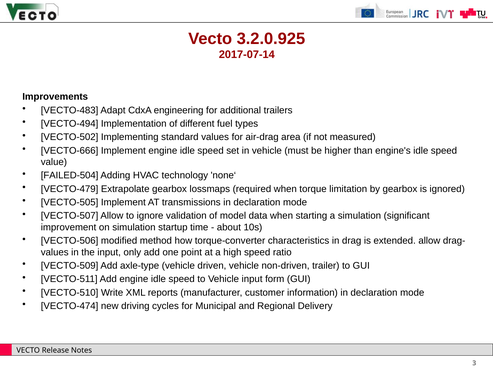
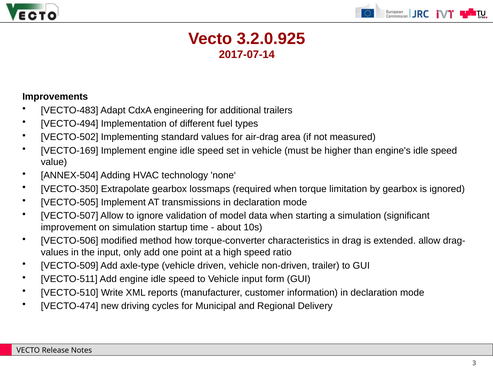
VECTO-666: VECTO-666 -> VECTO-169 (70, 150)
FAILED-504: FAILED-504 -> ANNEX-504 (70, 175)
VECTO-479: VECTO-479 -> VECTO-350 (70, 189)
